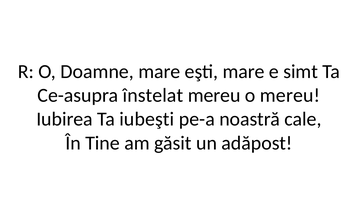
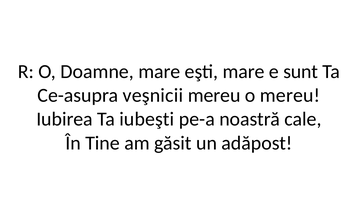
simt: simt -> sunt (301, 72)
înstelat: înstelat -> veşnicii (153, 96)
